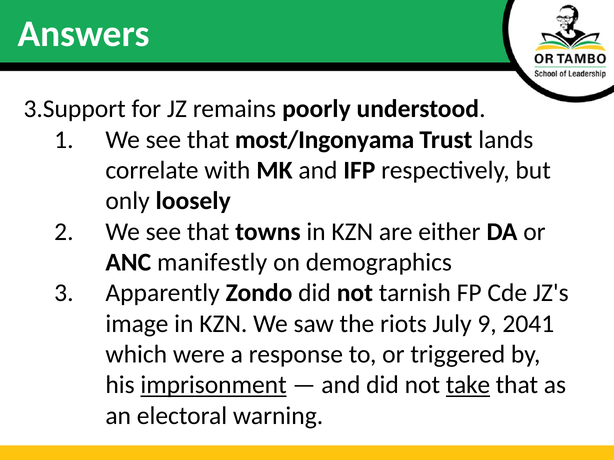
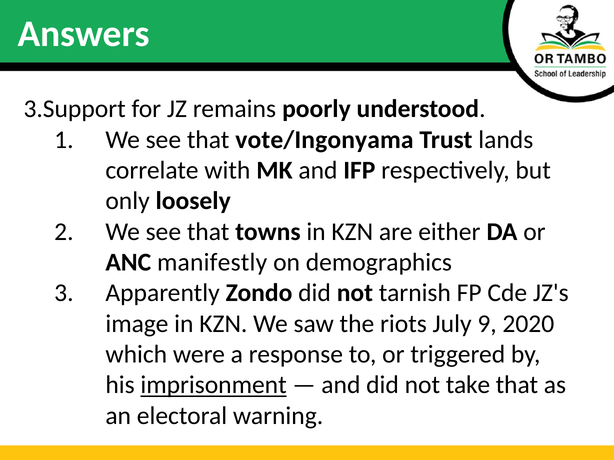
most/Ingonyama: most/Ingonyama -> vote/Ingonyama (324, 140)
2041: 2041 -> 2020 (528, 324)
take underline: present -> none (468, 385)
